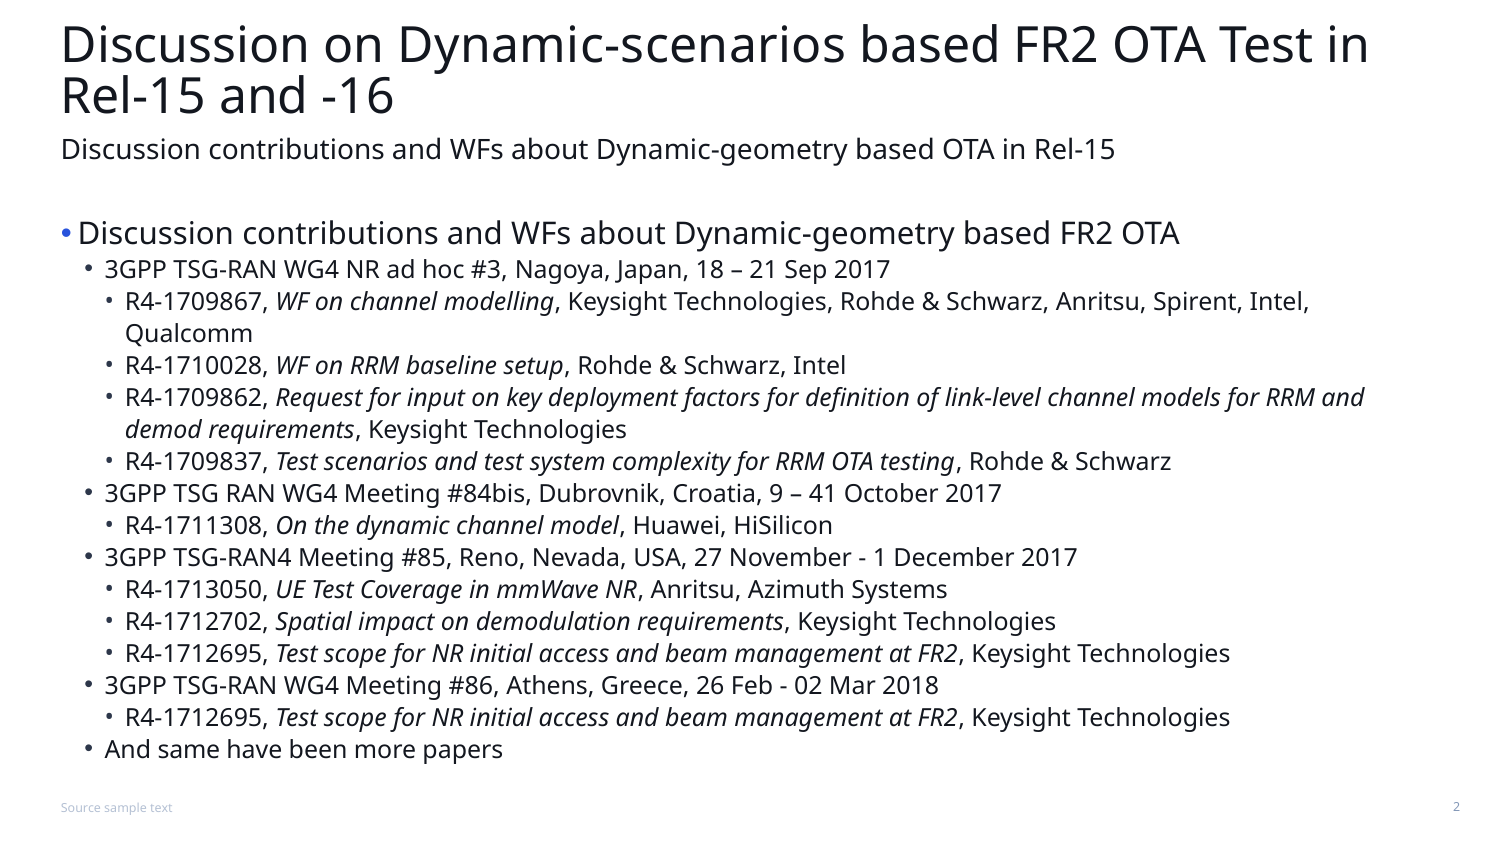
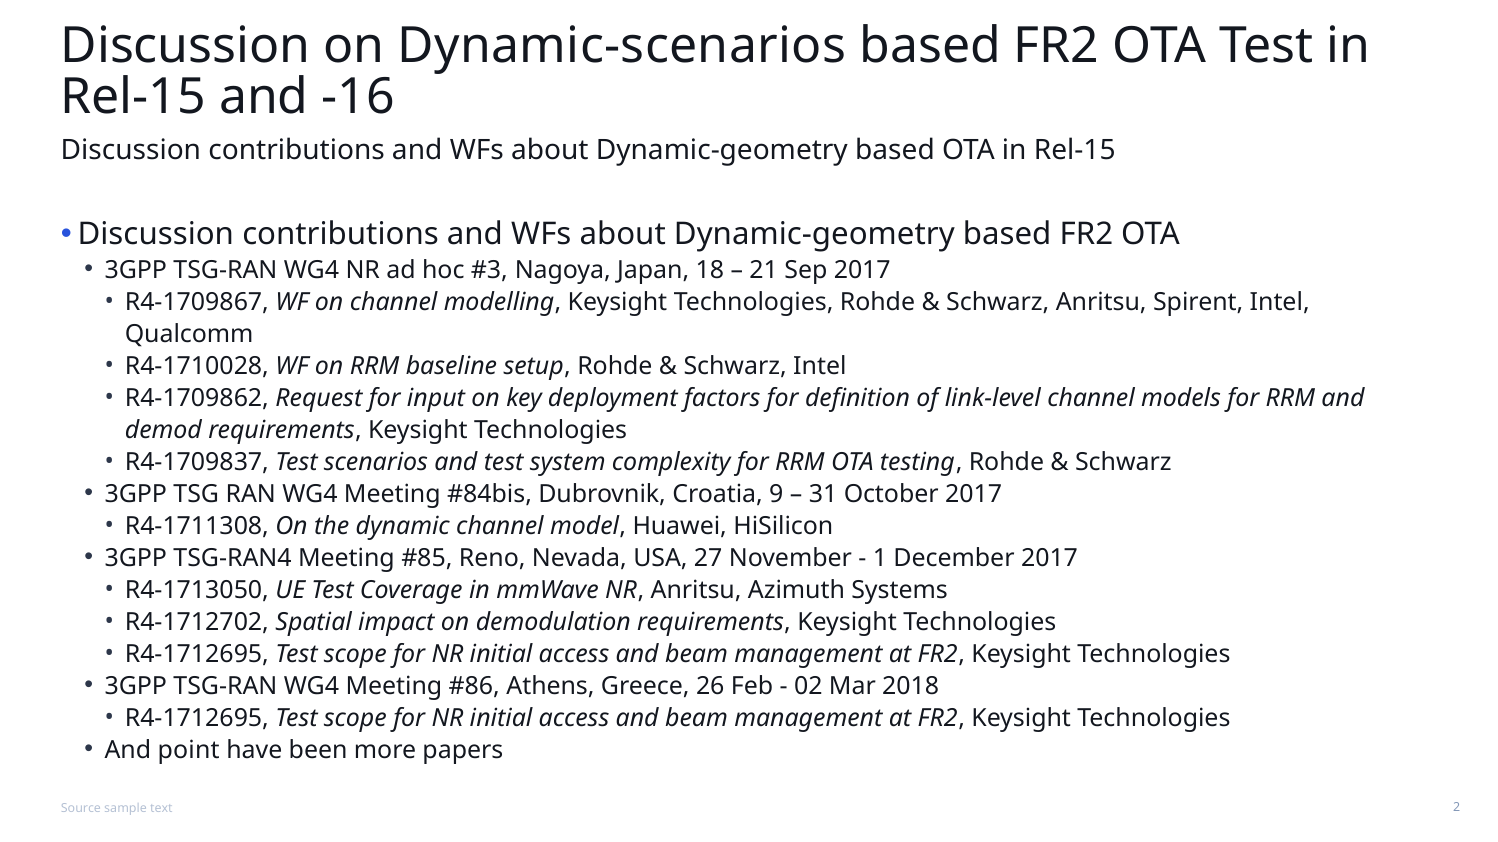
41: 41 -> 31 (823, 494)
same: same -> point (189, 750)
